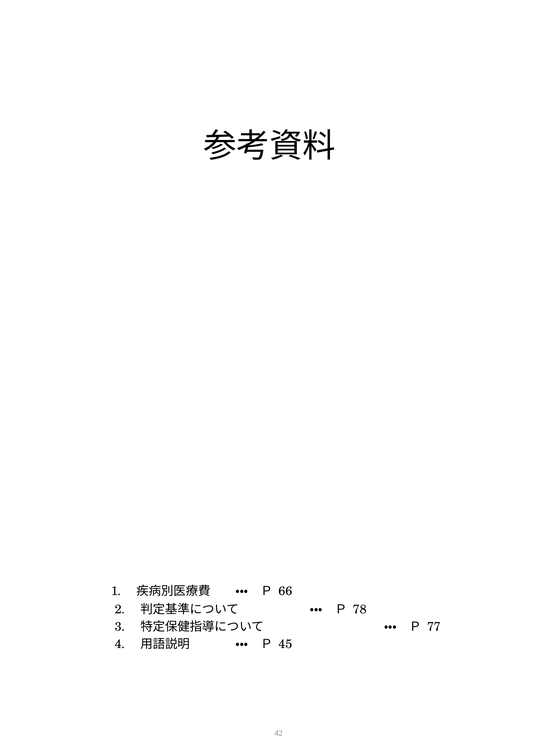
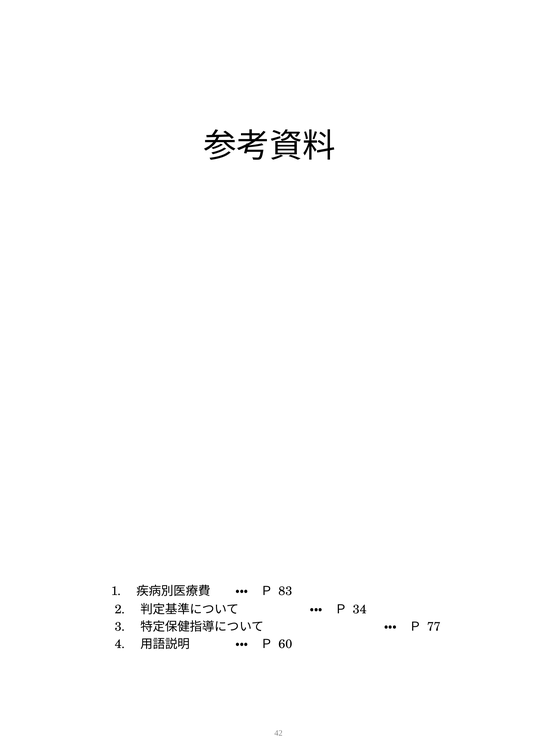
66: 66 -> 83 (286, 592)
78: 78 -> 34 (360, 610)
45: 45 -> 60 (286, 645)
